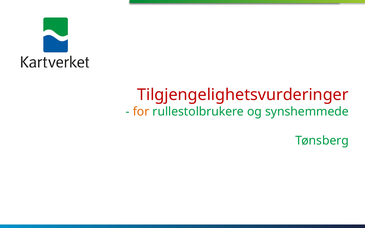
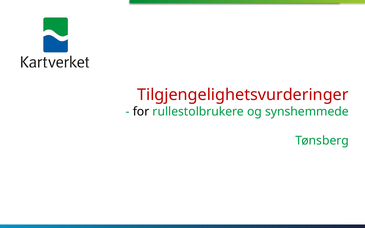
for colour: orange -> black (141, 112)
